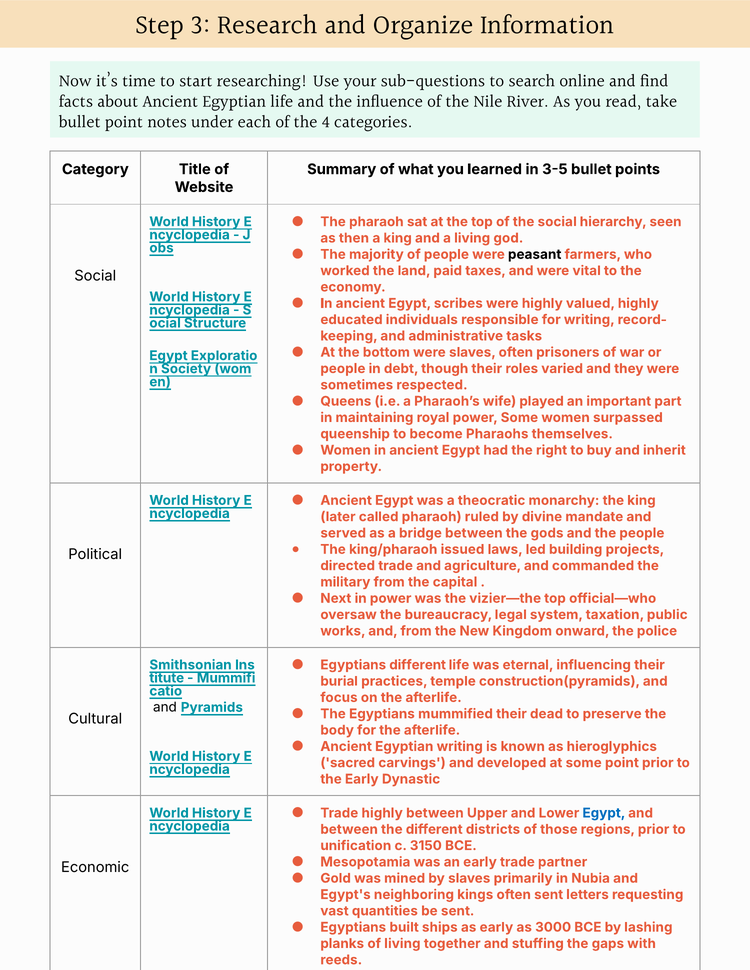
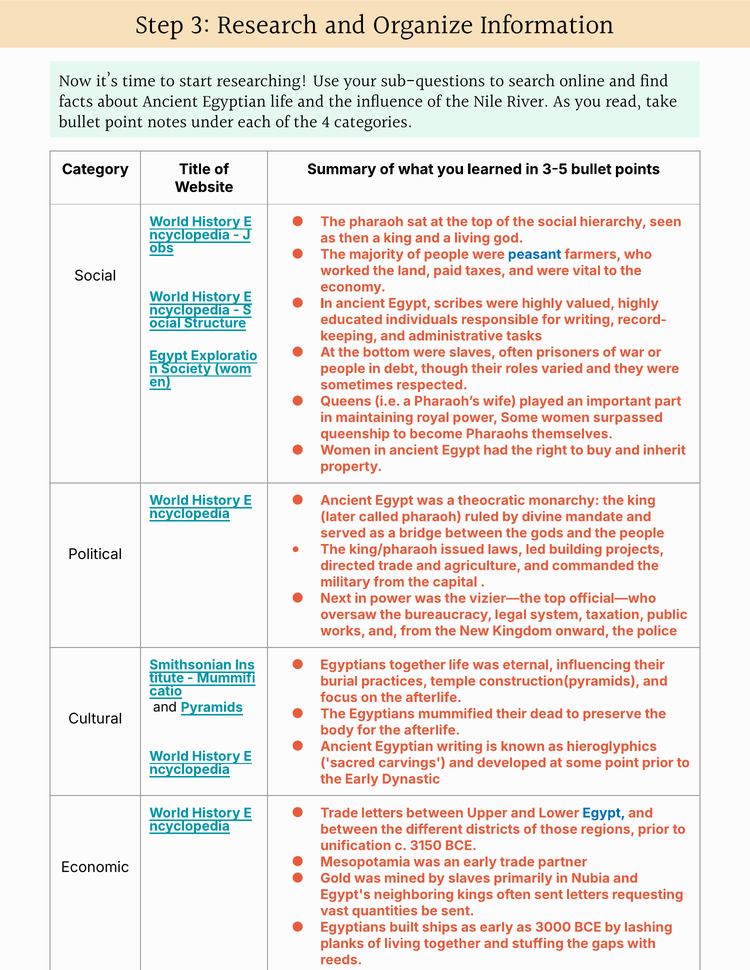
peasant colour: black -> blue (535, 255)
Egyptians different: different -> together (418, 665)
Trade highly: highly -> letters (382, 814)
